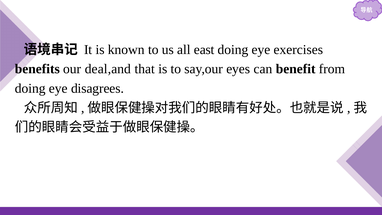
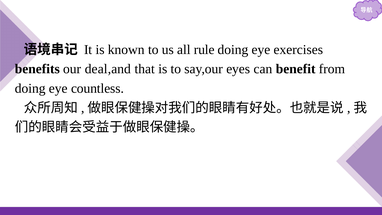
east: east -> rule (204, 50)
disagrees: disagrees -> countless (97, 88)
